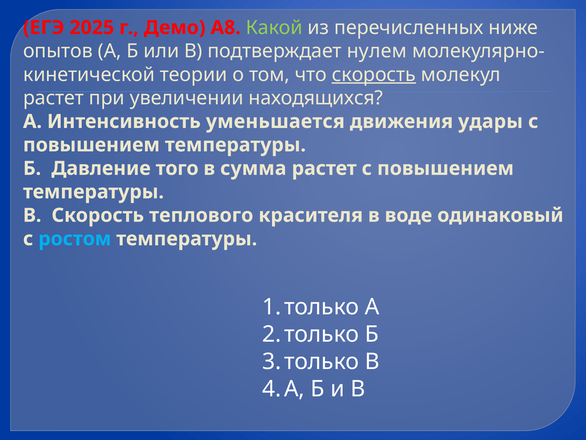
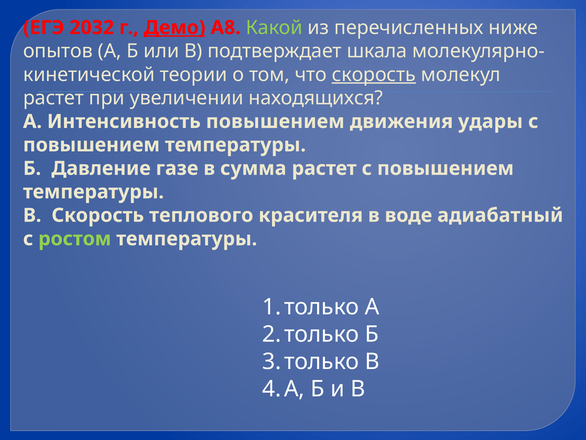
2025: 2025 -> 2032 (92, 28)
Демо underline: none -> present (175, 28)
нулем: нулем -> шкала (377, 51)
Интенсивность уменьшается: уменьшается -> повышением (275, 121)
того: того -> газе (177, 168)
одинаковый: одинаковый -> адиабатный (500, 215)
ростом colour: light blue -> light green (75, 239)
